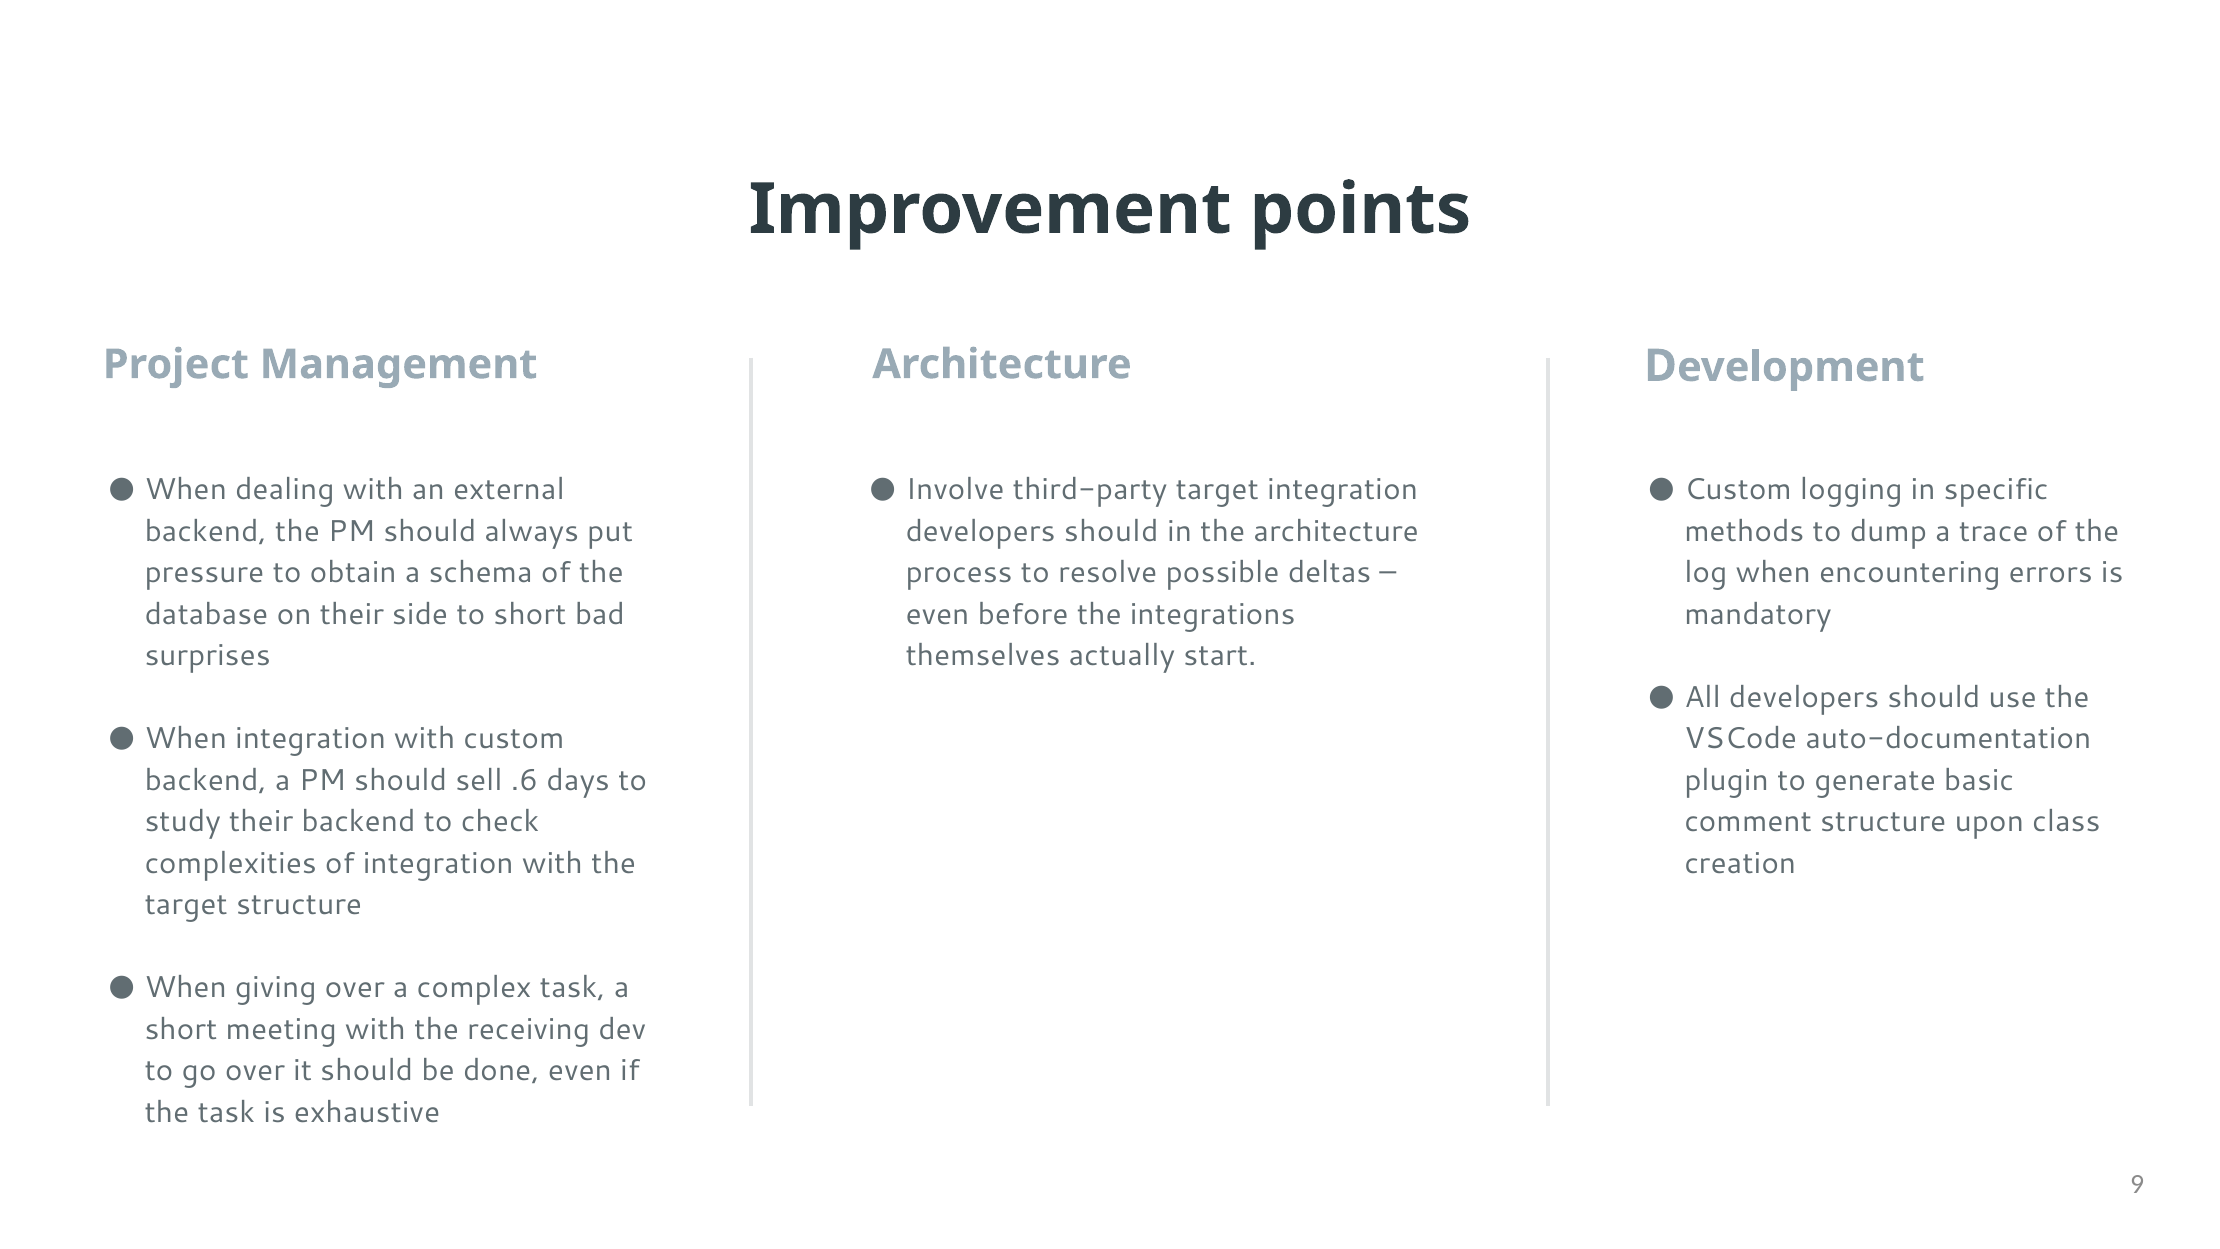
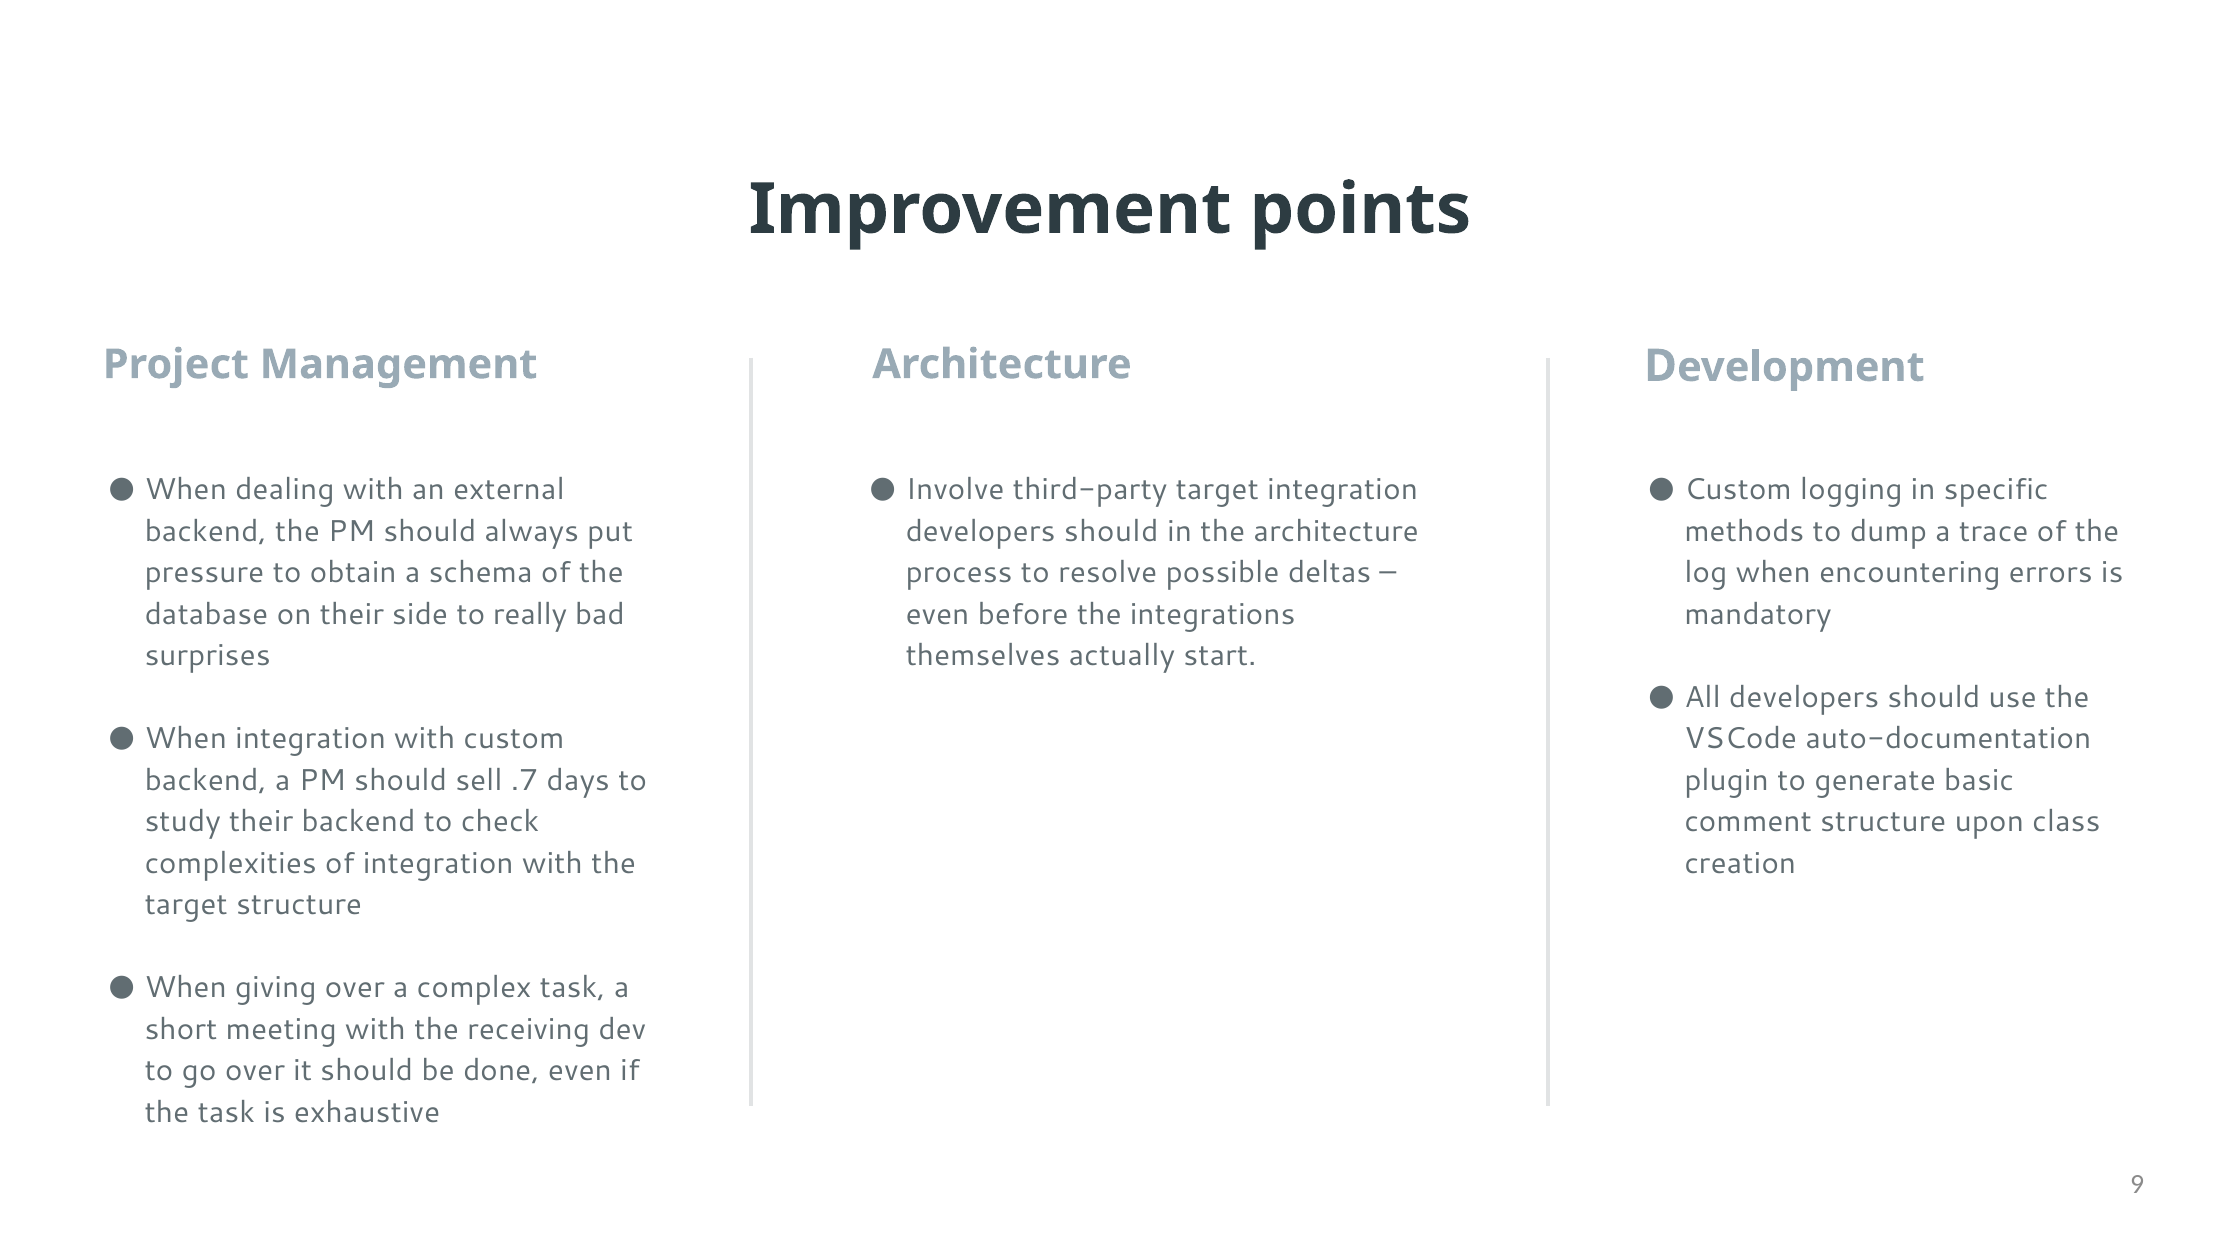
to short: short -> really (530, 614)
.6: .6 -> .7 (525, 780)
